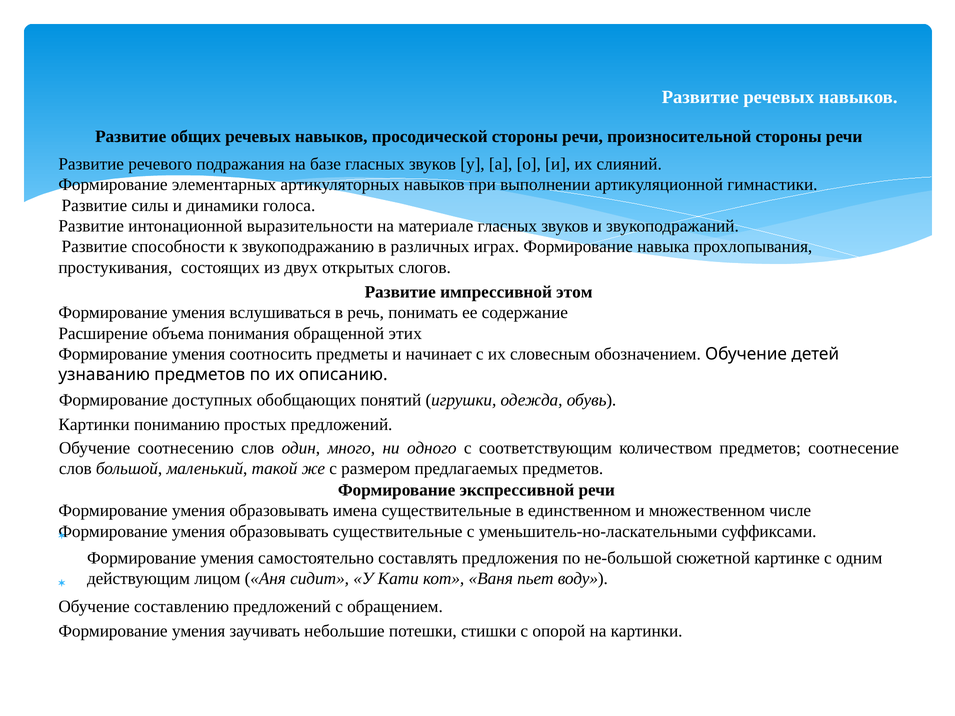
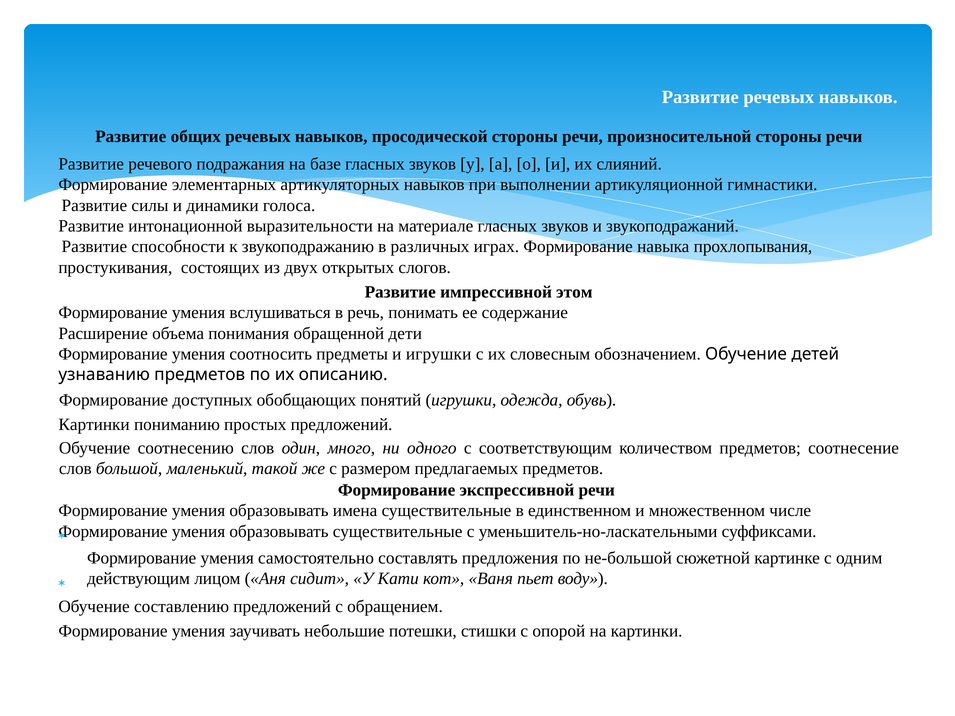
этих: этих -> дети (405, 333)
и начинает: начинает -> игрушки (439, 354)
